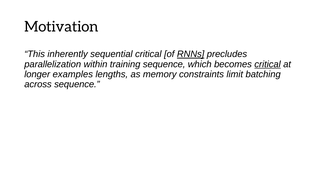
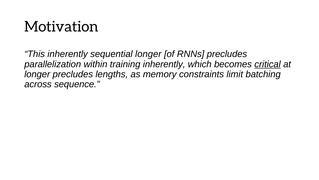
sequential critical: critical -> longer (148, 54)
RNNs underline: present -> none (191, 54)
training sequence: sequence -> inherently (164, 64)
longer examples: examples -> precludes (73, 74)
